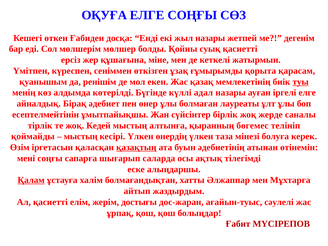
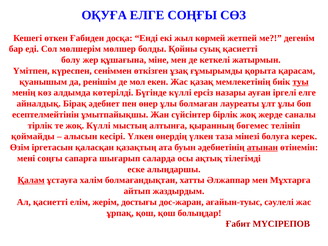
жыл назары: назары -> көрмей (210, 38)
ерсіз: ерсіз -> болу (71, 60)
адал: адал -> ерсіз (203, 93)
жоқ Кедей: Кедей -> Күллi (98, 125)
мыстың: мыстың -> алысын (81, 136)
қазақтың underline: present -> none (136, 147)
атынан underline: none -> present (262, 147)
